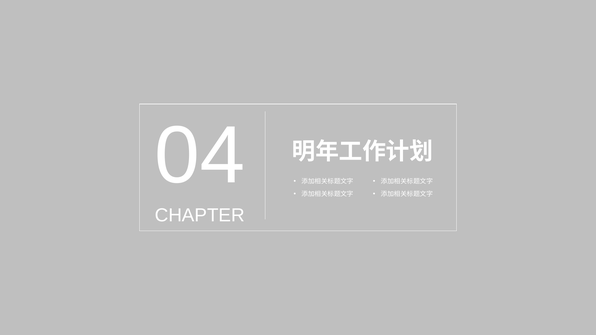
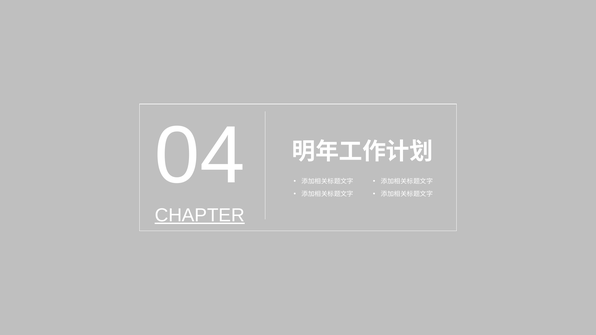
CHAPTER underline: none -> present (200, 215)
